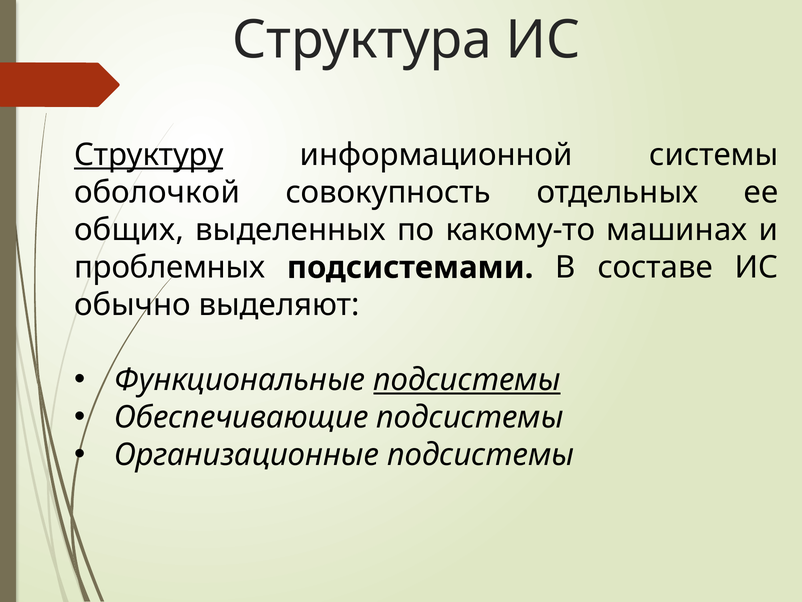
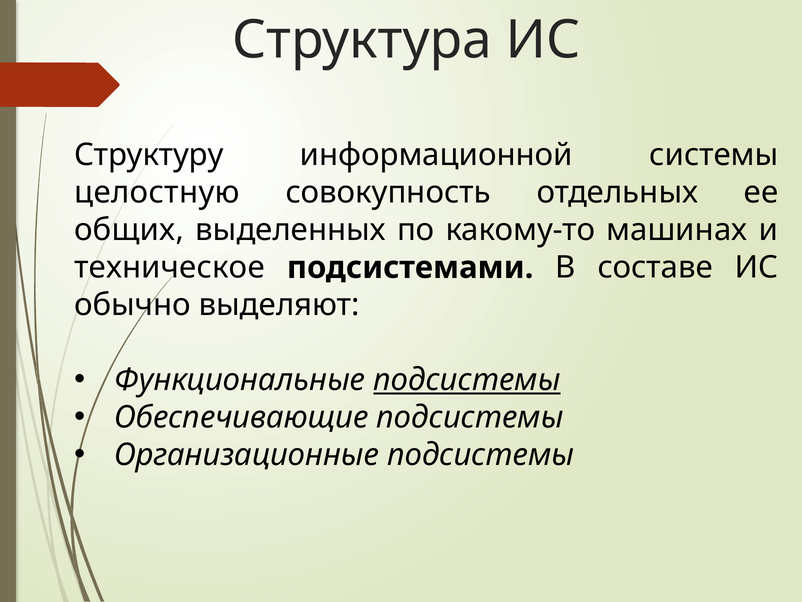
Структуру underline: present -> none (149, 155)
оболочкой: оболочкой -> целостную (157, 192)
проблемных: проблемных -> техническое (169, 267)
